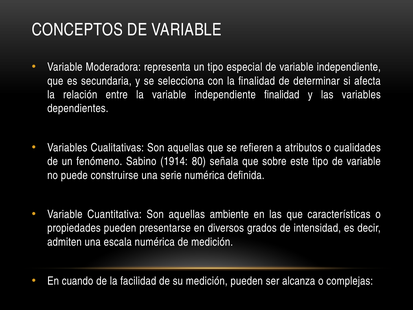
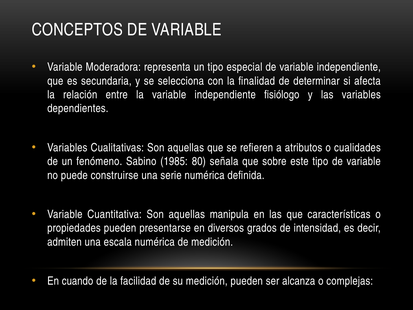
independiente finalidad: finalidad -> fisiólogo (282, 95)
1914: 1914 -> 1985 (174, 161)
ambiente: ambiente -> manipula (229, 214)
